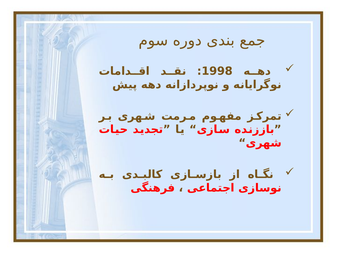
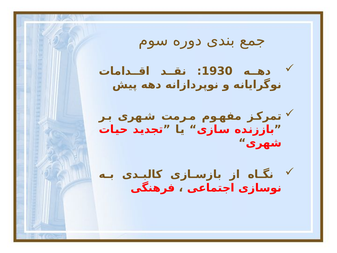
1998: 1998 -> 1930 (217, 71)
